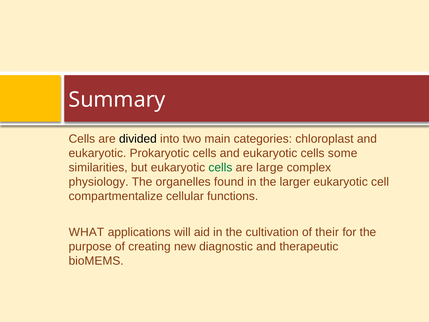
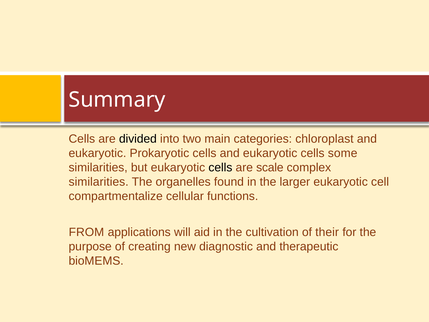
cells colour: green -> black (220, 167)
large: large -> scale (270, 167)
physiology: physiology -> similarities (99, 182)
WHAT: WHAT -> FROM (86, 232)
